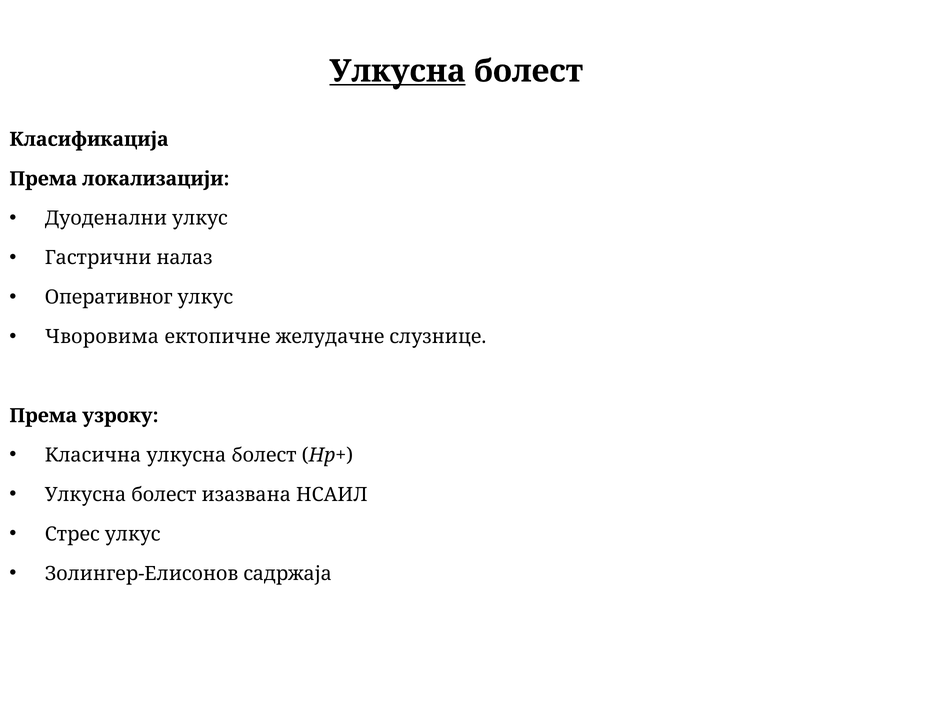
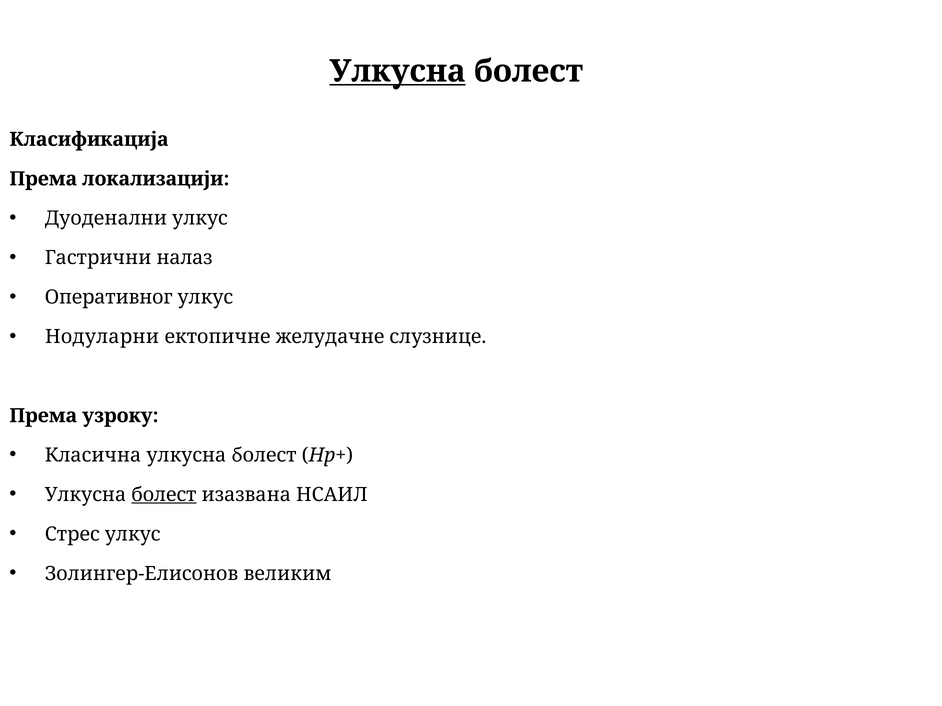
Чворовима: Чворовима -> Нодуларни (102, 337)
болест underline: none -> present (164, 495)
садржаја: садржаја -> великим (288, 574)
